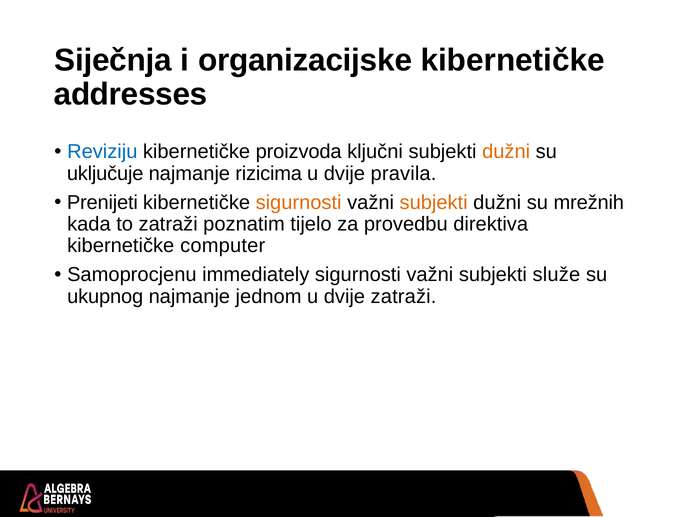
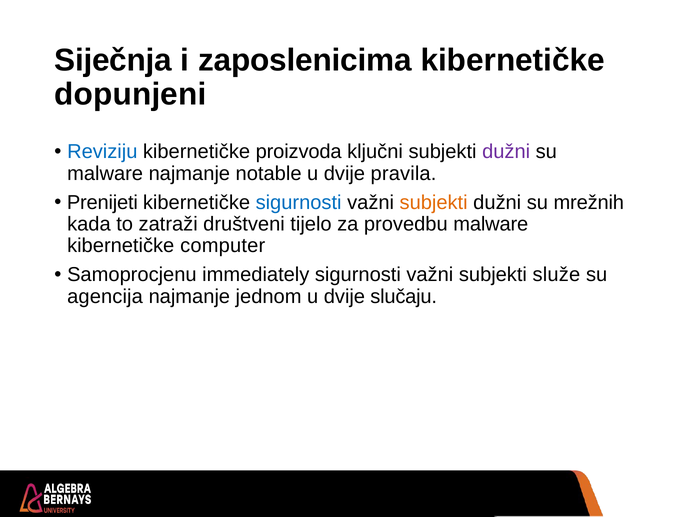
organizacijske: organizacijske -> zaposlenicima (305, 60)
addresses: addresses -> dopunjeni (130, 94)
dužni colour: orange -> purple (506, 152)
uključuje: uključuje -> malware (105, 173)
rizicima: rizicima -> notable (269, 173)
sigurnosti colour: orange -> blue (299, 202)
poznatim: poznatim -> društveni (244, 224)
provedbu direktiva: direktiva -> malware (491, 224)
ukupnog: ukupnog -> agencija (105, 296)
dvije zatraži: zatraži -> slučaju (404, 296)
